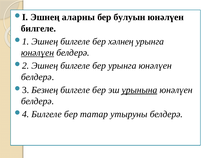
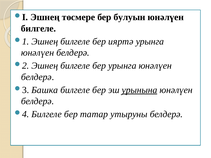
аларны: аларны -> төсмере (79, 17)
хәлнең: хәлнең -> ияртә (121, 42)
юнәлүен underline: present -> none (38, 53)
Безнең: Безнең -> Башка (45, 90)
